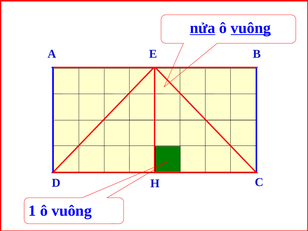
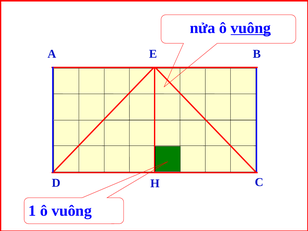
nửa underline: present -> none (203, 28)
